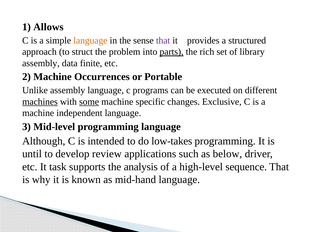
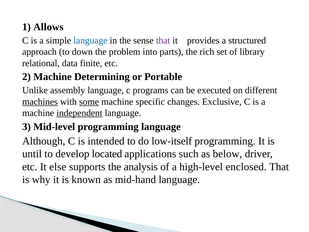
language colour: orange -> blue (90, 40)
struct: struct -> down (82, 52)
parts underline: present -> none (172, 52)
assembly: assembly -> relational (41, 63)
Occurrences: Occurrences -> Determining (102, 77)
independent underline: none -> present (79, 113)
low-takes: low-takes -> low-itself (172, 141)
review: review -> located (107, 154)
task: task -> else (58, 167)
sequence: sequence -> enclosed (246, 167)
